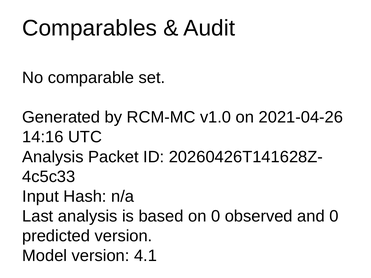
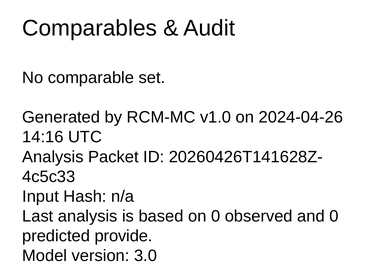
2021-04-26: 2021-04-26 -> 2024-04-26 (301, 117)
predicted version: version -> provide (124, 236)
4.1: 4.1 -> 3.0 (146, 256)
